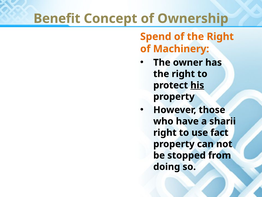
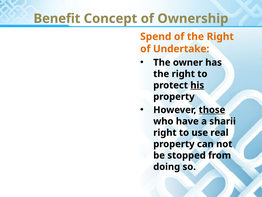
Machinery: Machinery -> Undertake (181, 49)
those underline: none -> present (212, 110)
fact: fact -> real (219, 132)
